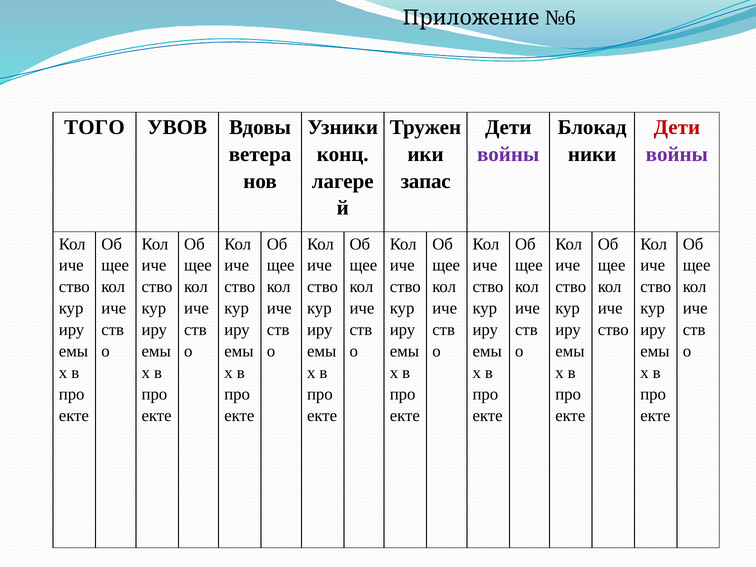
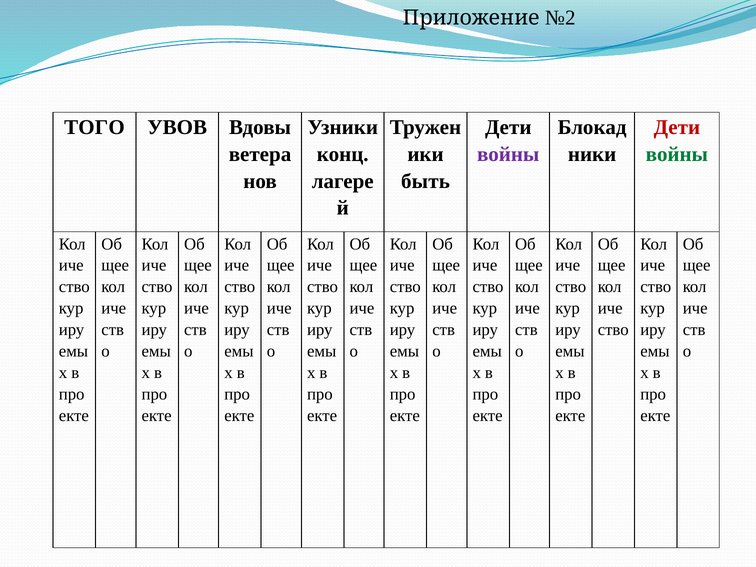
№6: №6 -> №2 (560, 18)
войны colour: purple -> green (677, 154)
запас: запас -> быть (425, 181)
